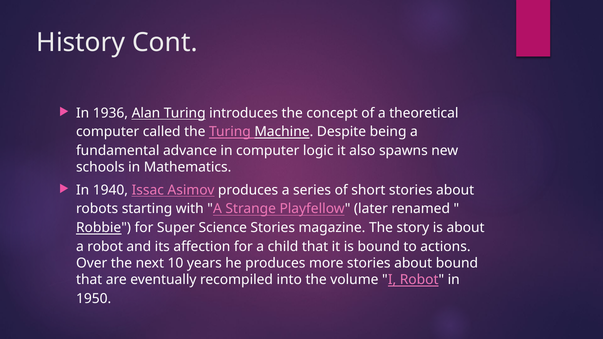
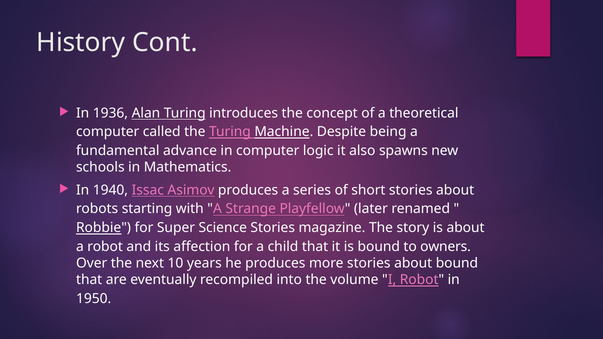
actions: actions -> owners (446, 247)
